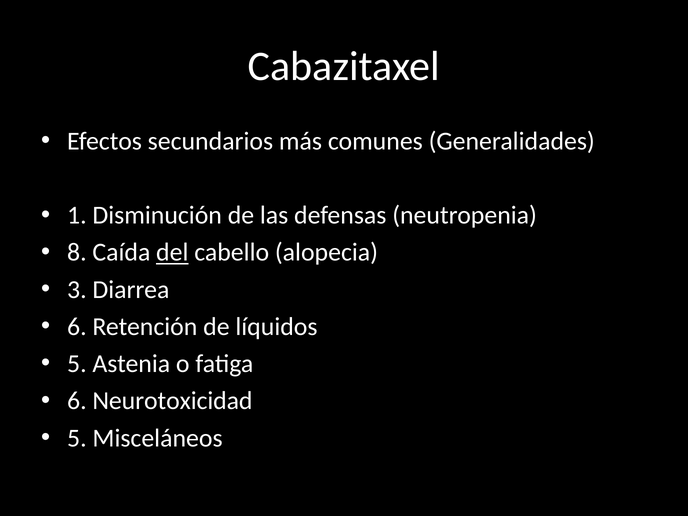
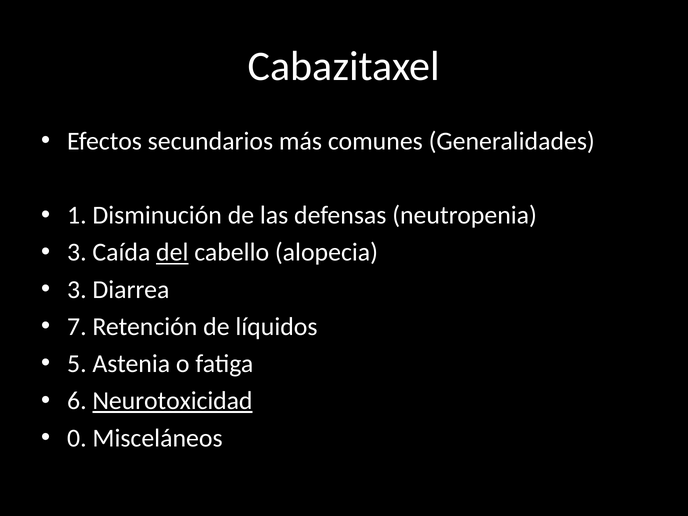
8: 8 -> 3 (77, 252)
6: 6 -> 7 (77, 327)
Neurotoxicidad underline: none -> present (172, 401)
5: 5 -> 0 (77, 438)
